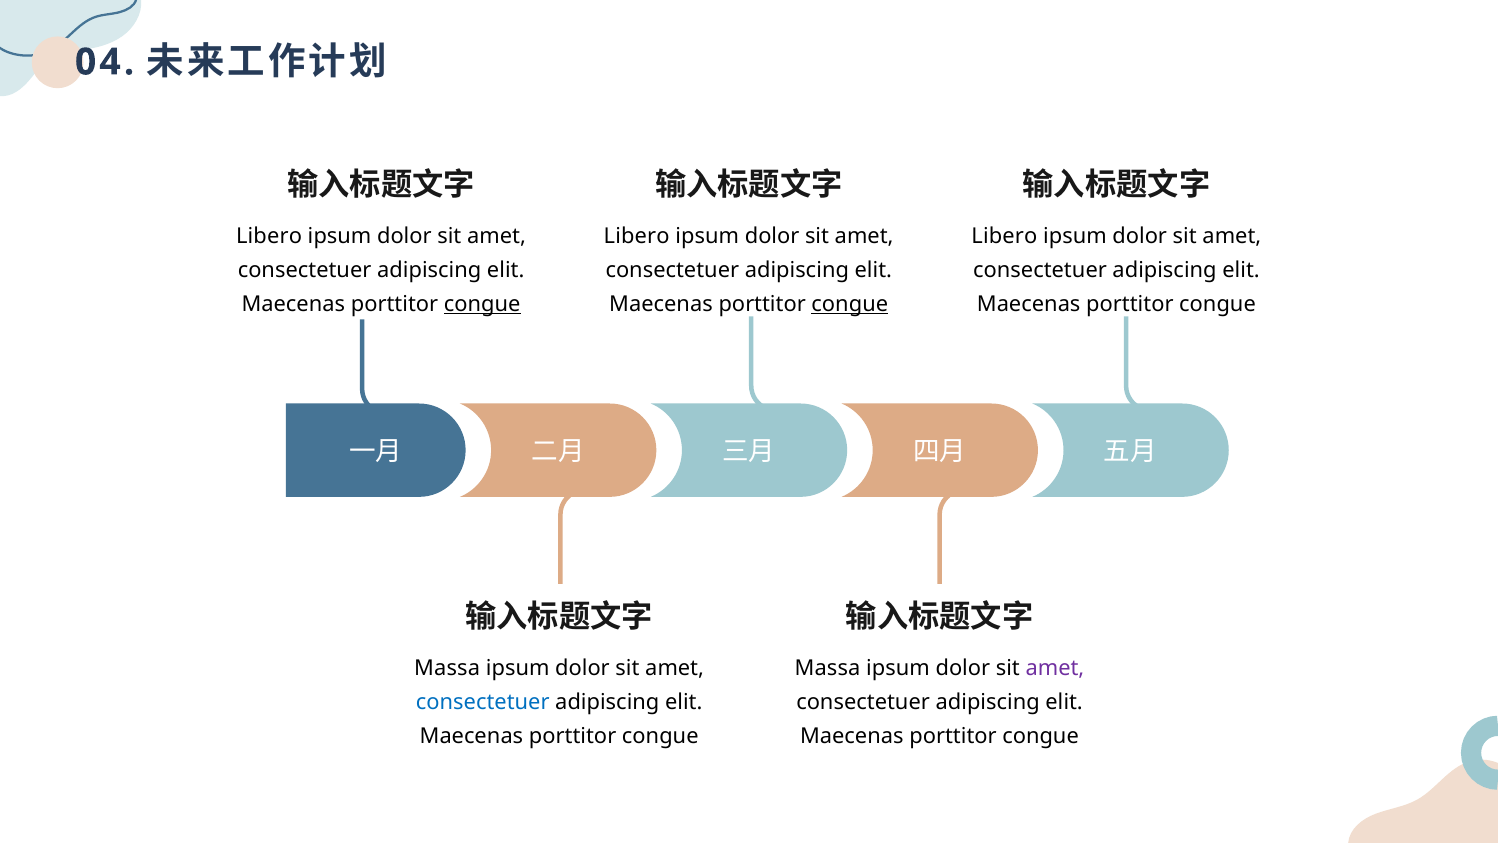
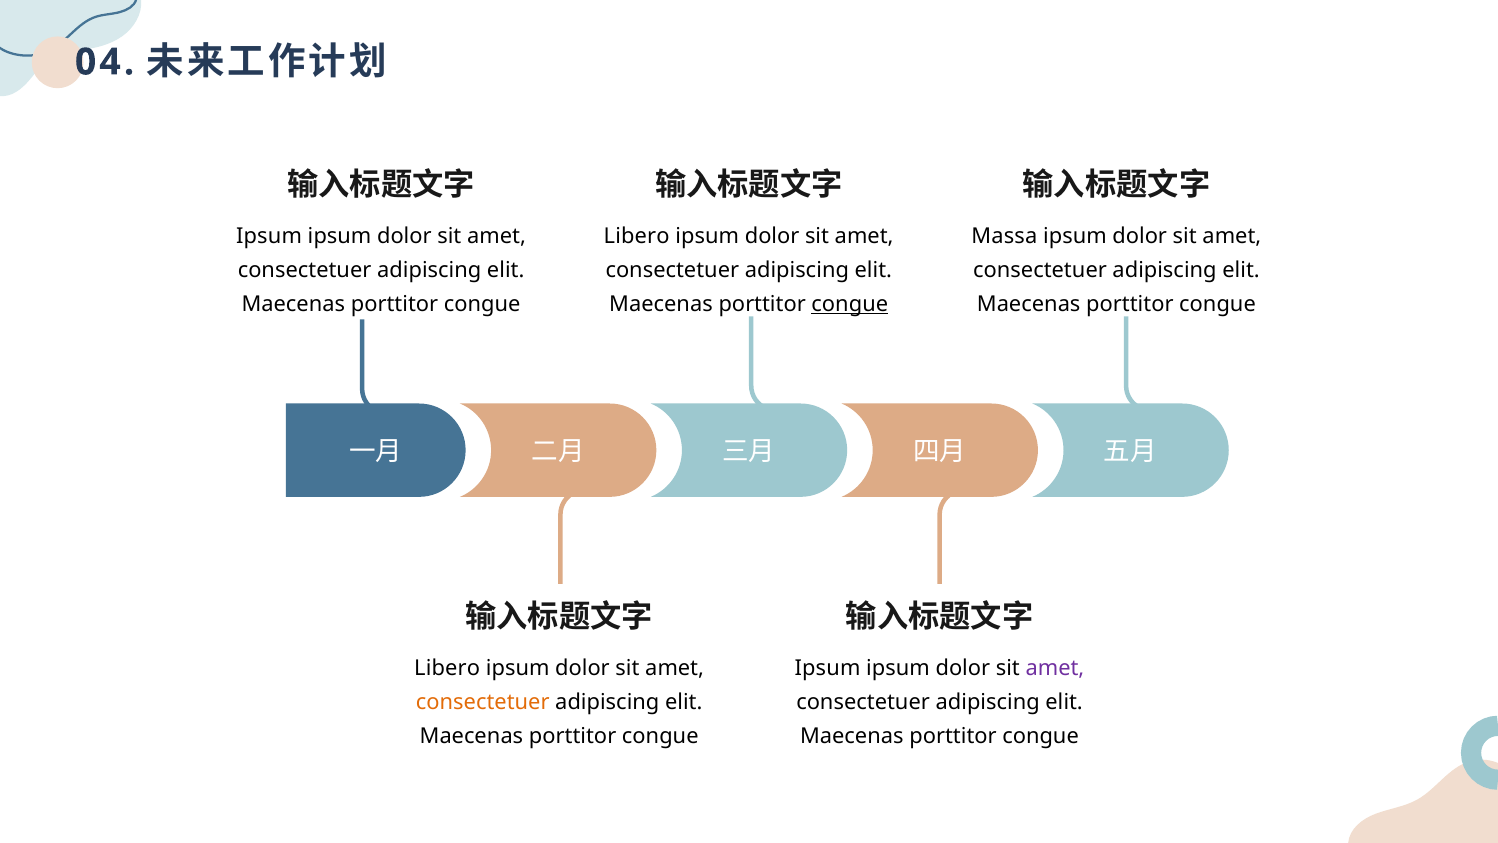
Libero: Libero -> Ipsum (269, 236)
Libero: Libero -> Massa (1004, 236)
congue underline: present -> none (482, 304)
Massa: Massa -> Libero (447, 668)
Massa: Massa -> Ipsum (827, 668)
consectetuer colour: blue -> orange (483, 702)
